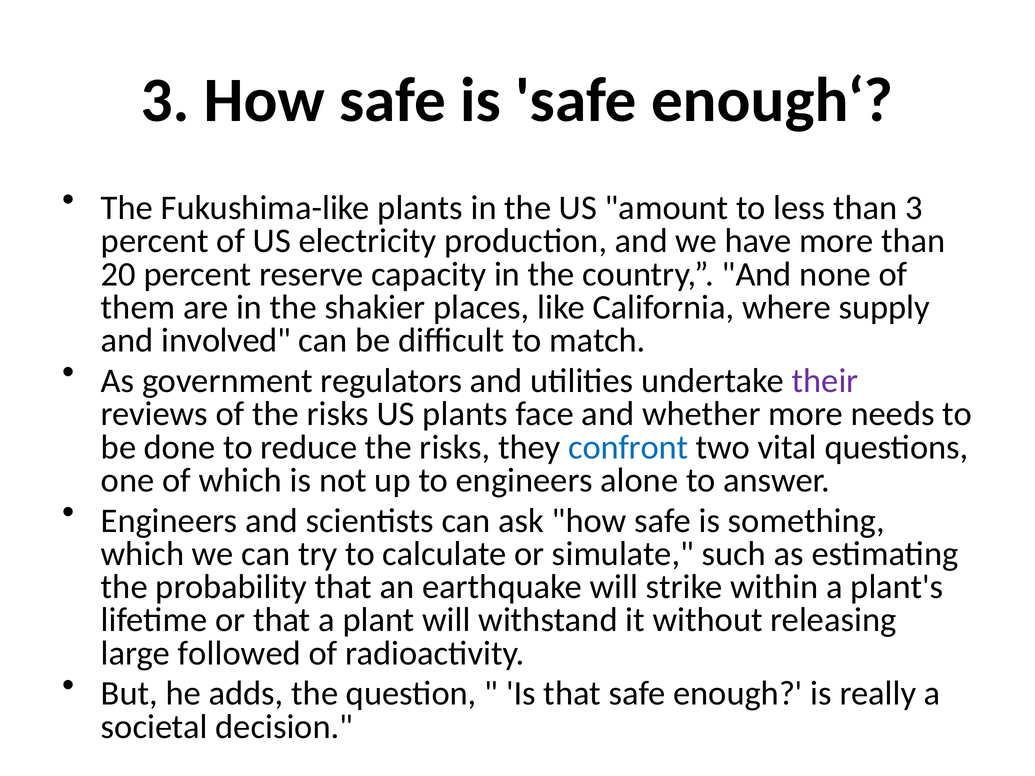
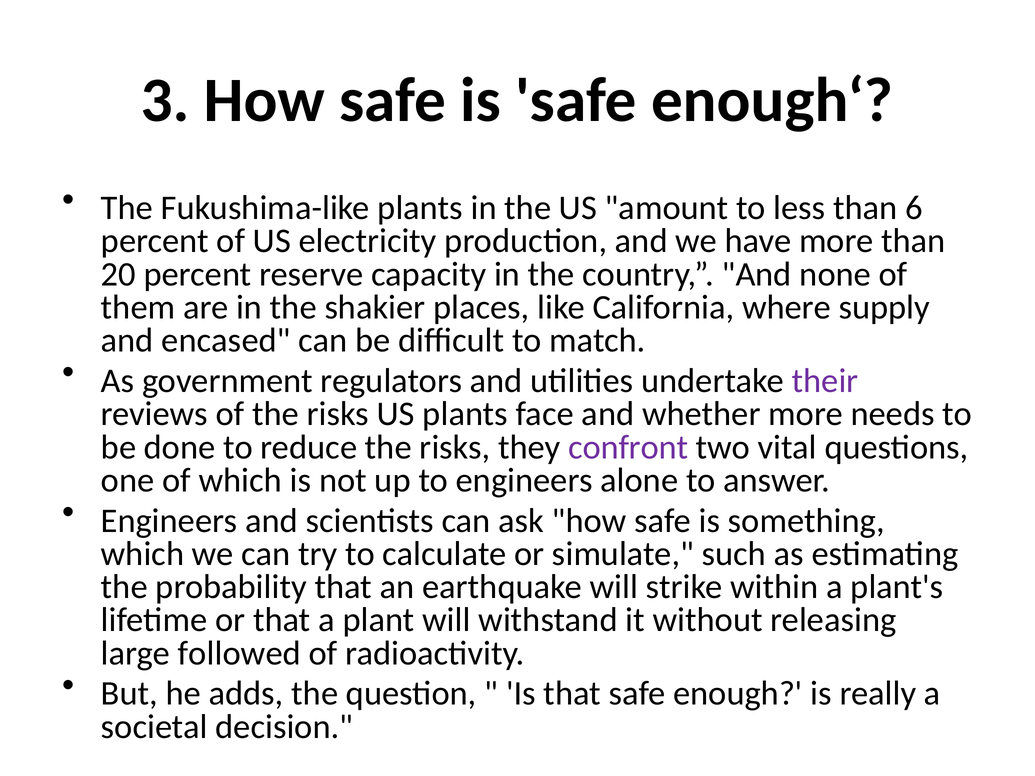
than 3: 3 -> 6 (914, 208)
involved: involved -> encased (226, 341)
confront colour: blue -> purple (628, 447)
